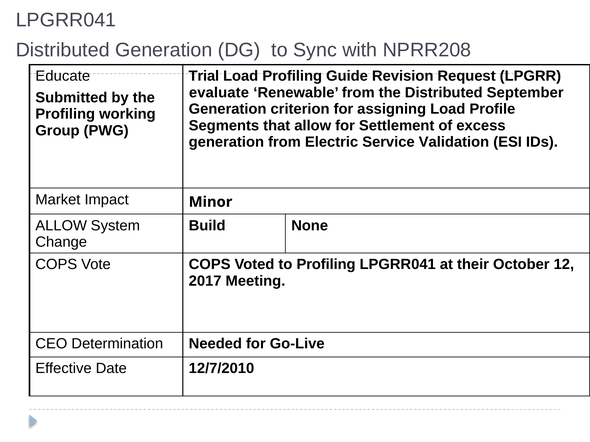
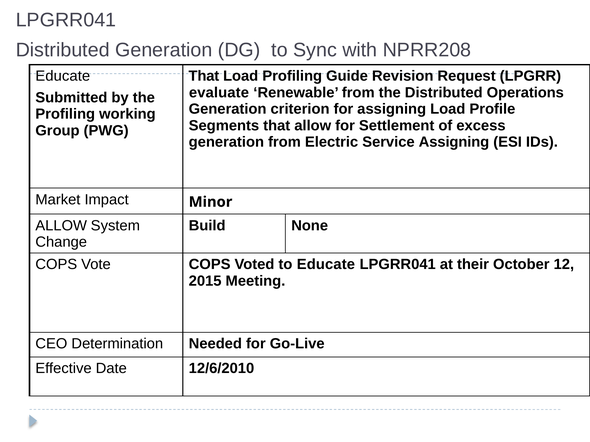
Trial: Trial -> That (204, 76)
September: September -> Operations (525, 93)
Service Validation: Validation -> Assigning (454, 142)
to Profiling: Profiling -> Educate (326, 265)
2017: 2017 -> 2015 (205, 281)
12/7/2010: 12/7/2010 -> 12/6/2010 (221, 369)
